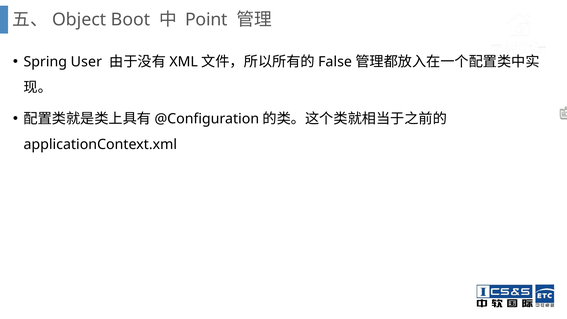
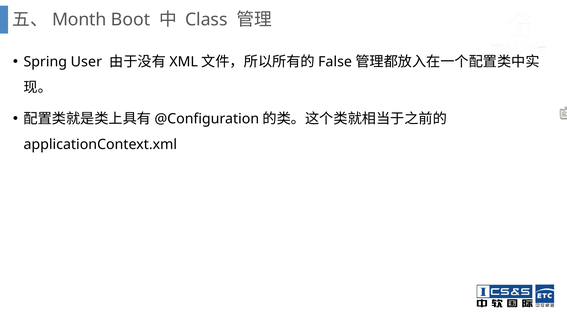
Object: Object -> Month (79, 20)
Point: Point -> Class (206, 20)
